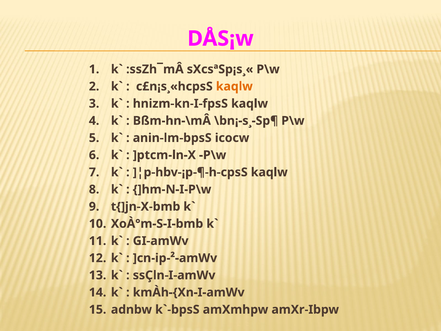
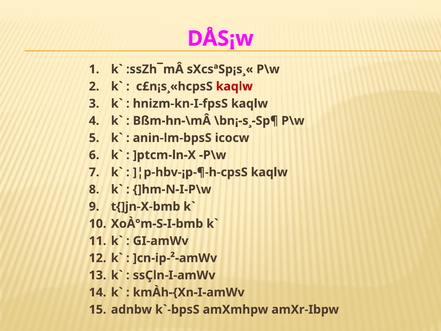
kaqlw colour: orange -> red (234, 86)
